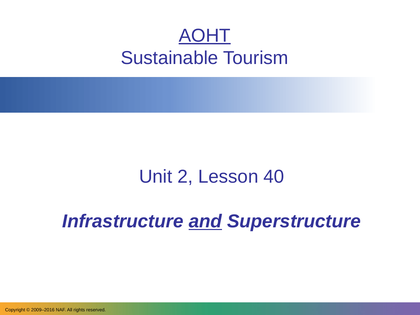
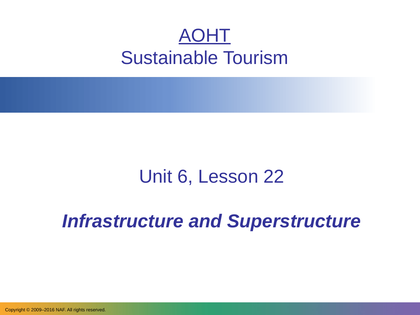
2: 2 -> 6 (185, 177)
40: 40 -> 22 (274, 177)
and underline: present -> none (205, 221)
